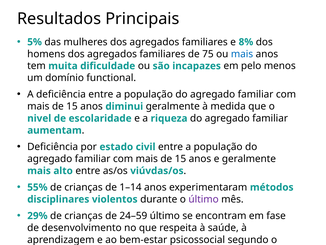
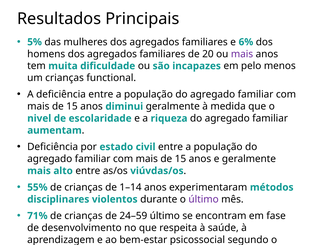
8%: 8% -> 6% (246, 42)
75: 75 -> 20 (208, 54)
mais colour: blue -> purple (242, 54)
um domínio: domínio -> crianças (65, 78)
29%: 29% -> 71% (37, 215)
